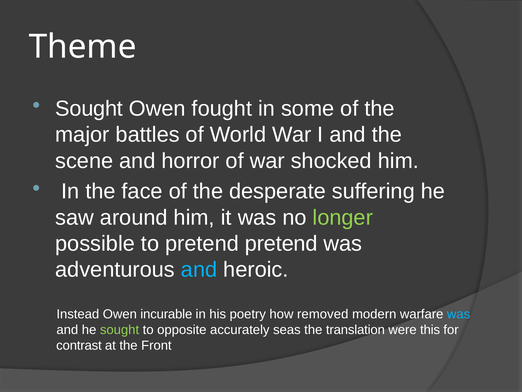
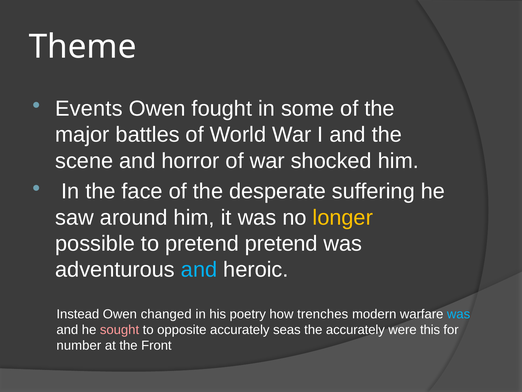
Sought: Sought -> Events (89, 108)
longer colour: light green -> yellow (343, 217)
incurable: incurable -> changed (166, 314)
removed: removed -> trenches (323, 314)
sought colour: light green -> pink (120, 330)
the translation: translation -> accurately (355, 330)
contrast: contrast -> number (79, 345)
